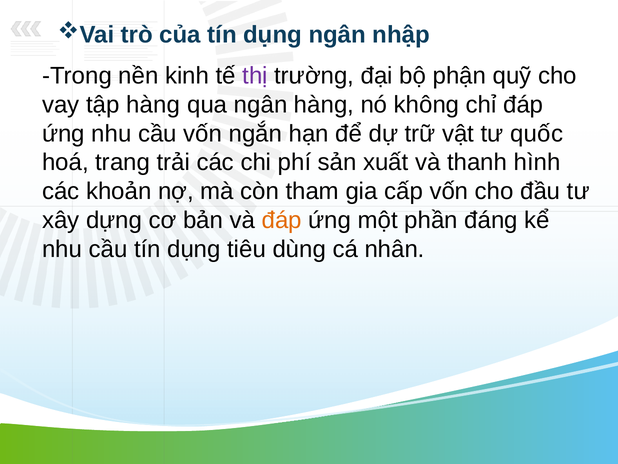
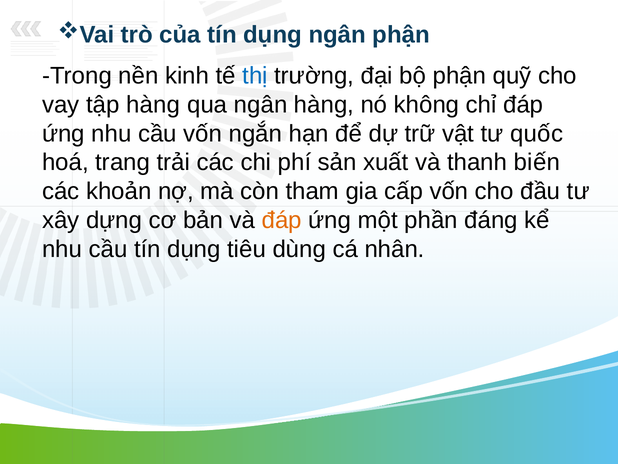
ngân nhập: nhập -> phận (401, 35)
thị colour: purple -> blue (255, 76)
hình: hình -> biến (537, 162)
